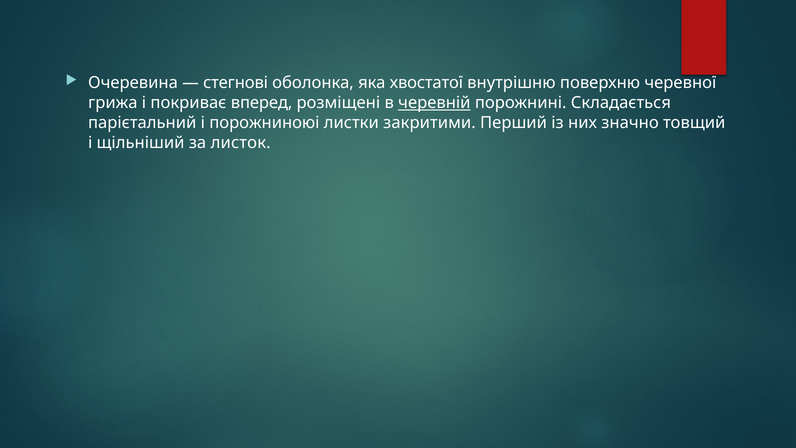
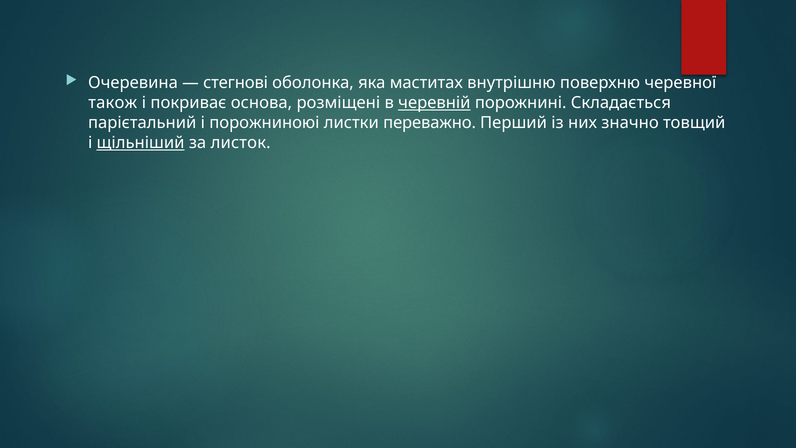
хвостатої: хвостатої -> маститах (426, 83)
грижа: грижа -> також (113, 103)
вперед: вперед -> основа (261, 103)
закритими: закритими -> переважно (430, 123)
щільніший underline: none -> present (141, 143)
